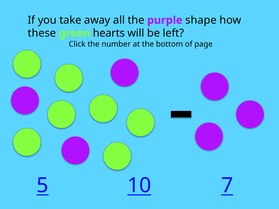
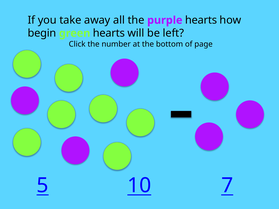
purple shape: shape -> hearts (201, 20)
these: these -> begin (42, 33)
